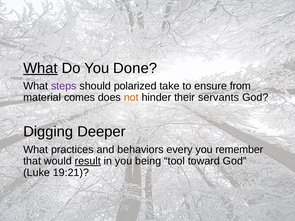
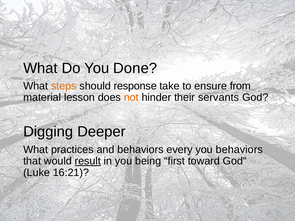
What underline: present -> none (40, 68)
steps colour: purple -> orange (64, 86)
polarized: polarized -> response (135, 86)
comes: comes -> lesson (79, 98)
you remember: remember -> behaviors (239, 150)
tool: tool -> first (175, 161)
19:21: 19:21 -> 16:21 (71, 173)
